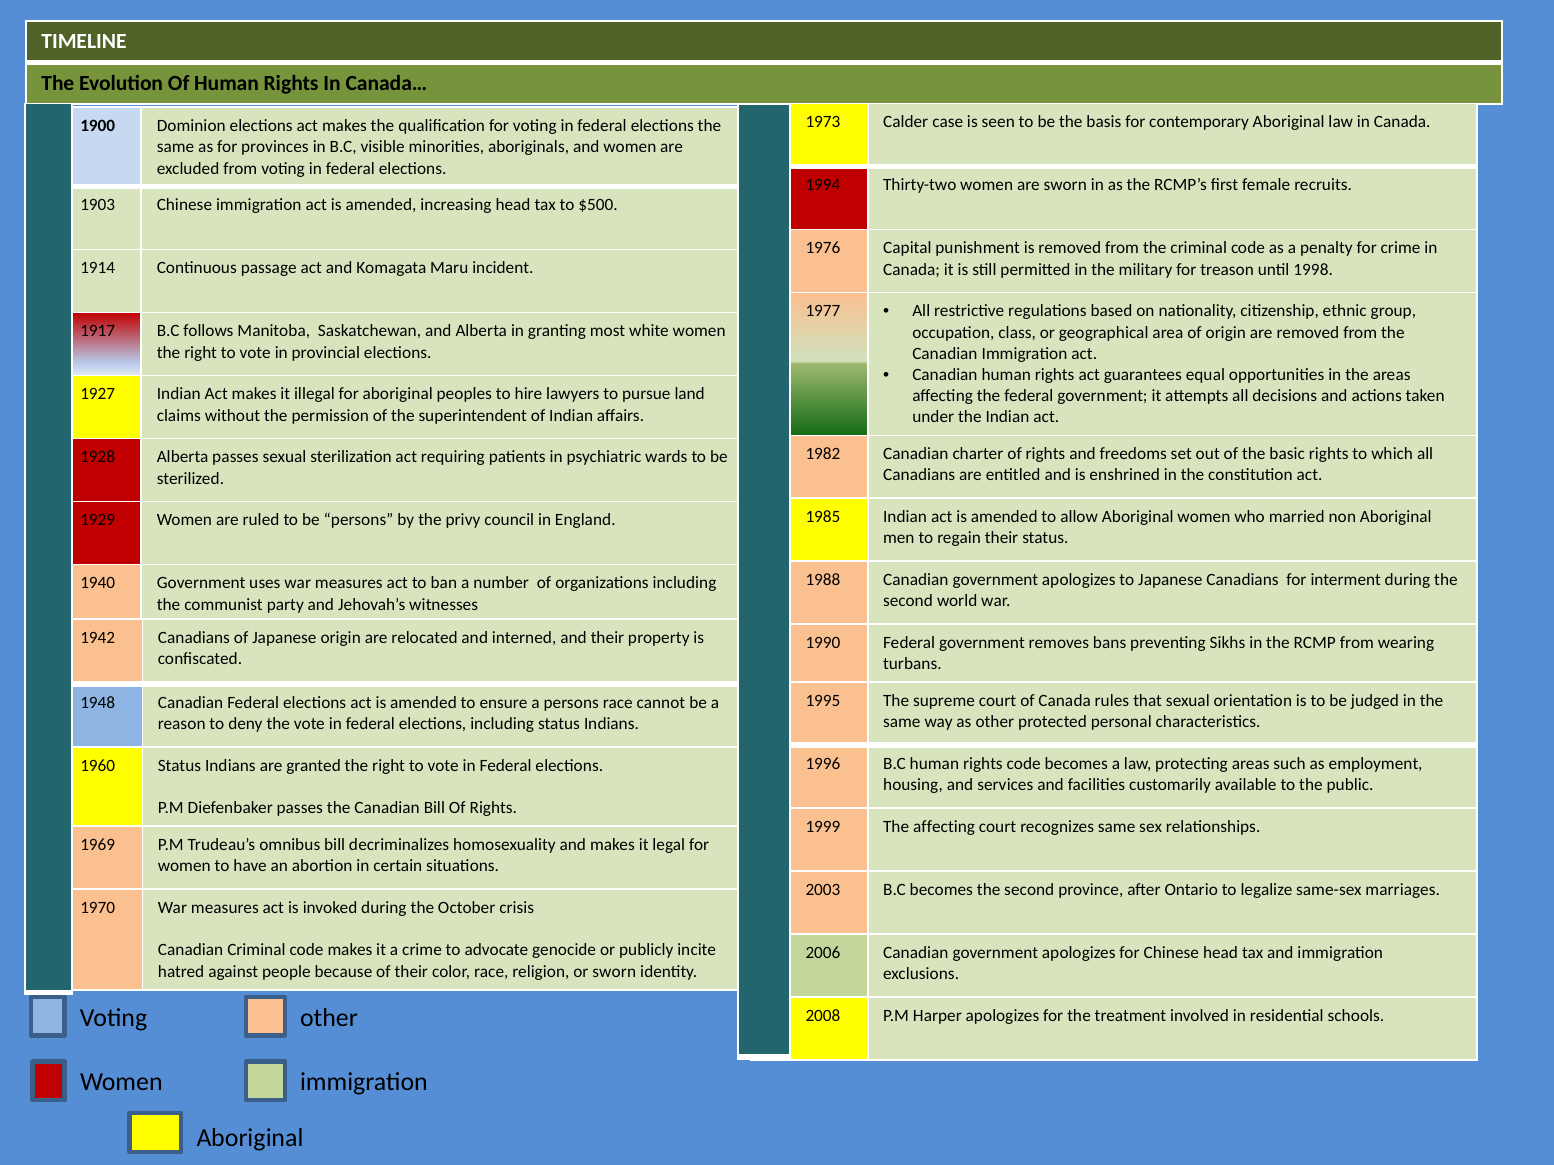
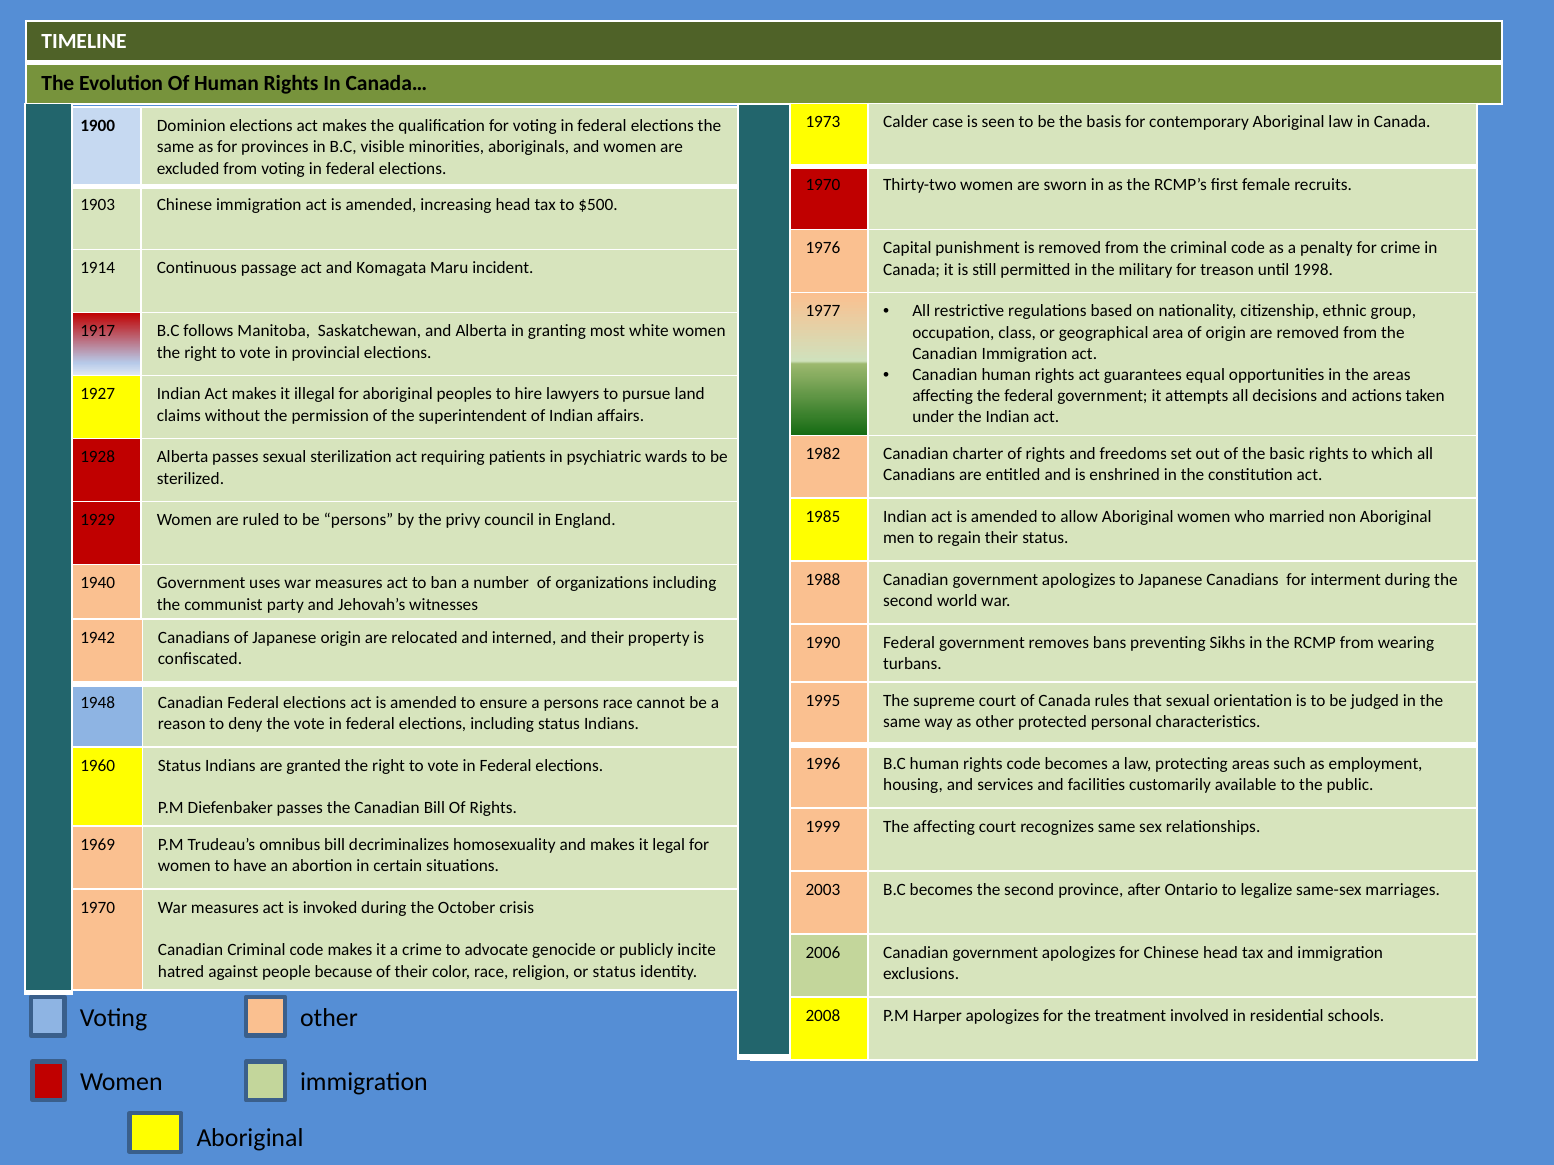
1994: 1994 -> 1970 (823, 185)
or sworn: sworn -> status (614, 972)
